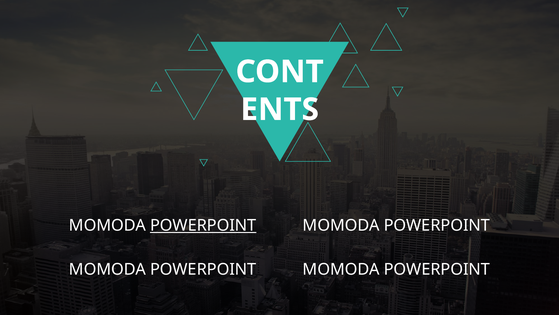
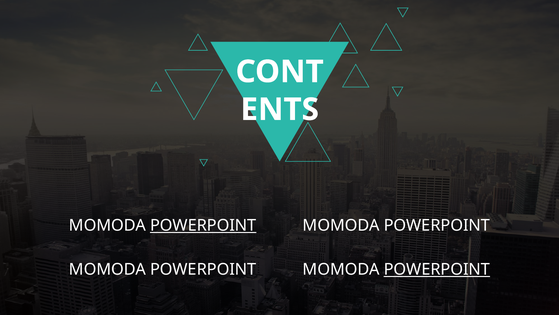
POWERPOINT underline: none -> present (437, 269)
